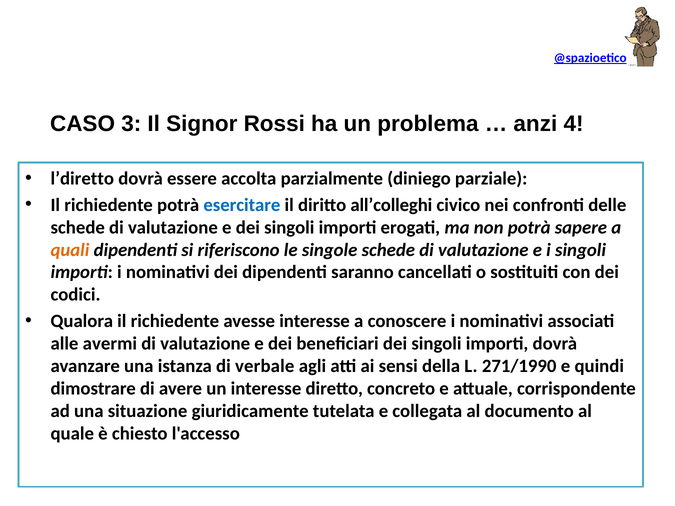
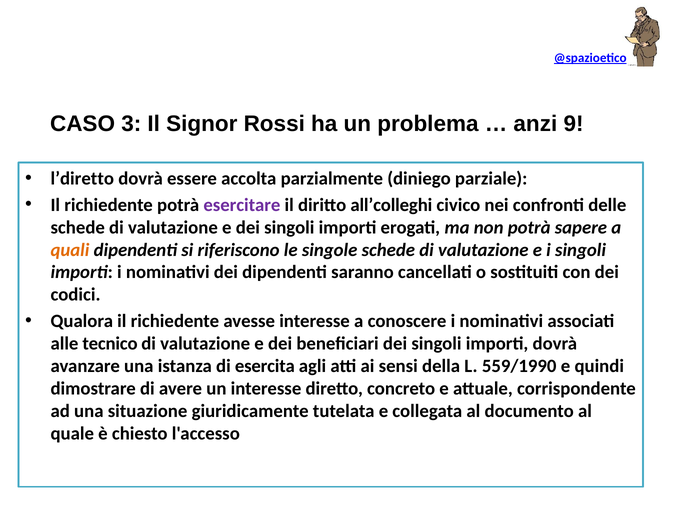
4: 4 -> 9 (574, 124)
esercitare colour: blue -> purple (242, 205)
avermi: avermi -> tecnico (110, 344)
verbale: verbale -> esercita (265, 366)
271/1990: 271/1990 -> 559/1990 (519, 366)
